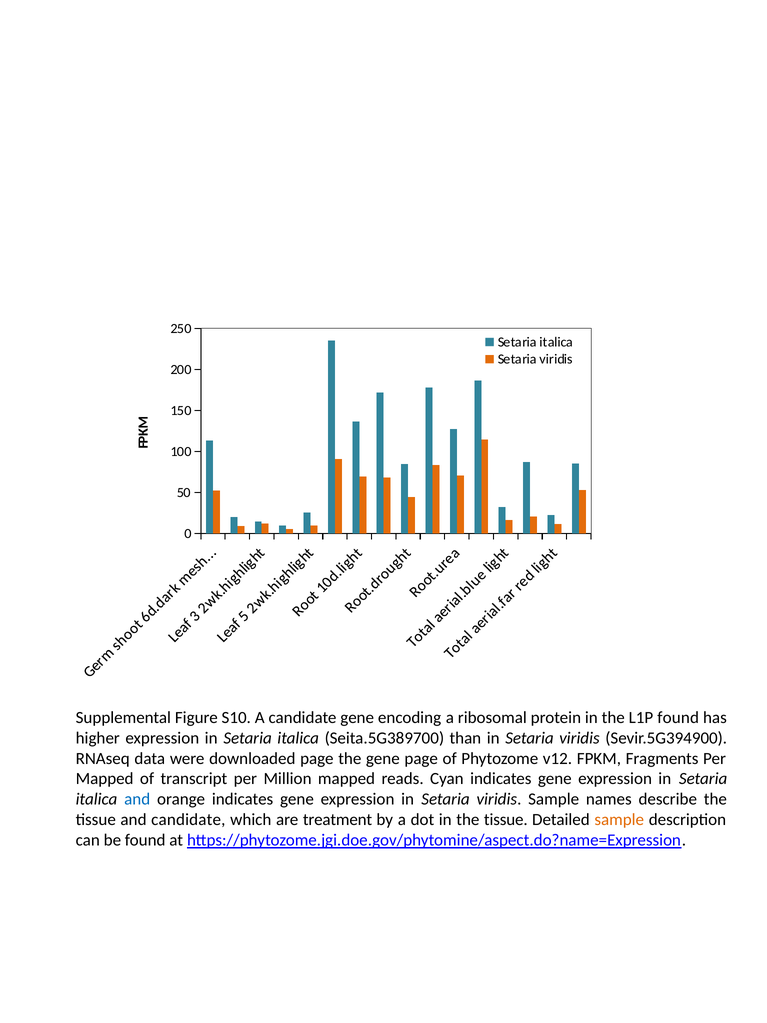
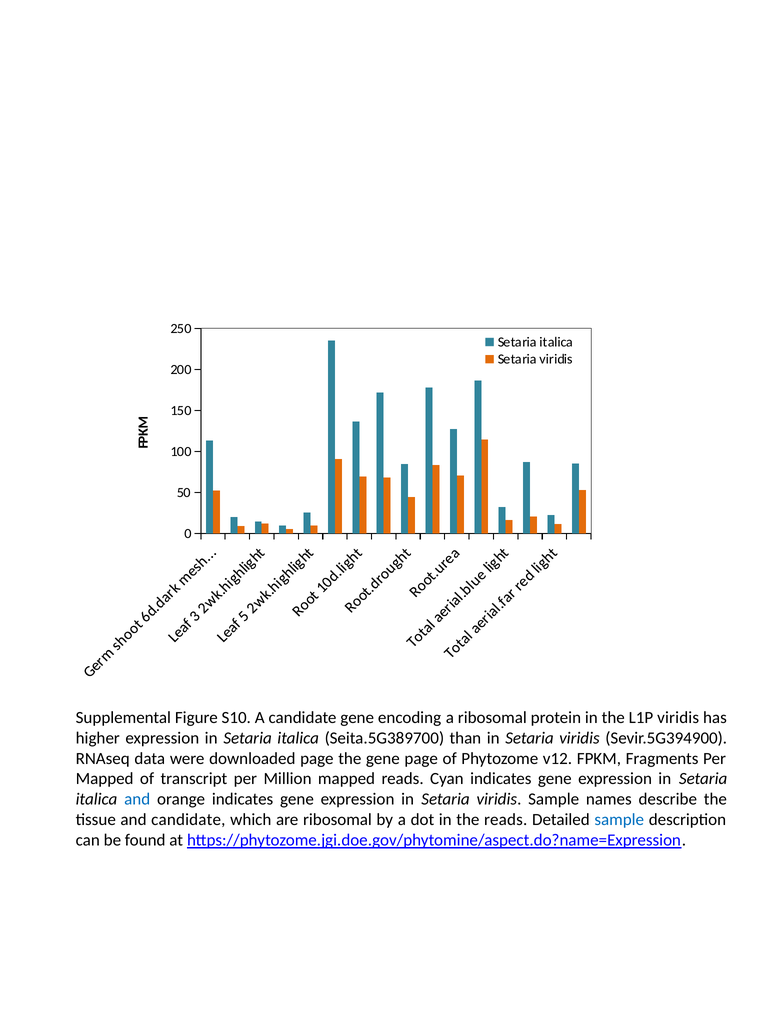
L1P found: found -> viridis (678, 717)
are treatment: treatment -> ribosomal (337, 820)
in the tissue: tissue -> reads (506, 820)
sample colour: orange -> blue (619, 820)
